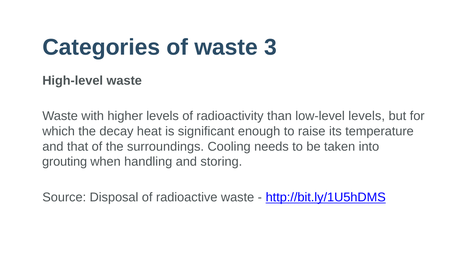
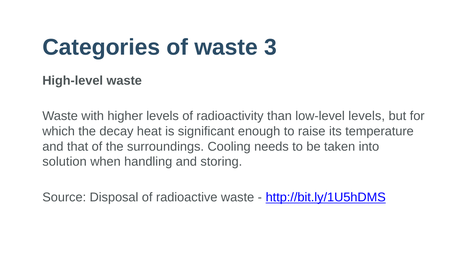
grouting: grouting -> solution (65, 162)
